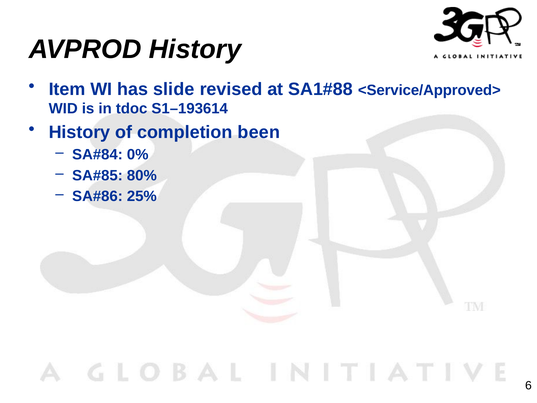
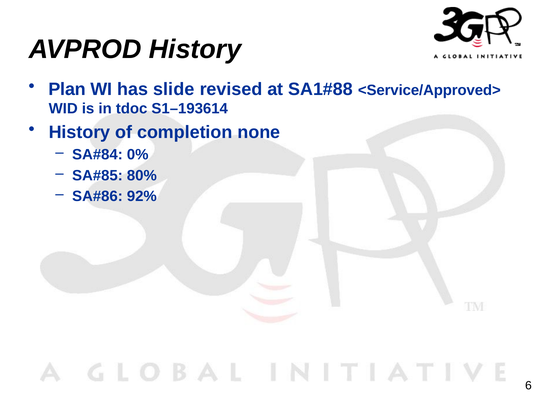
Item: Item -> Plan (67, 89)
been: been -> none (259, 132)
25%: 25% -> 92% (142, 196)
